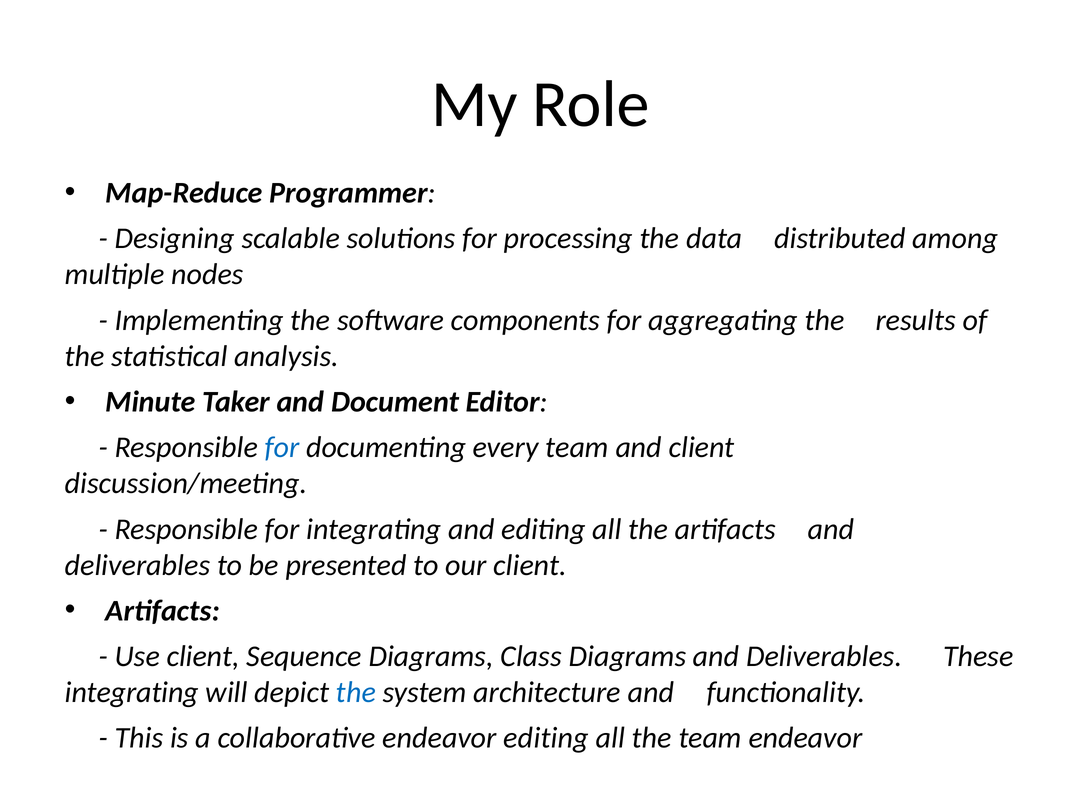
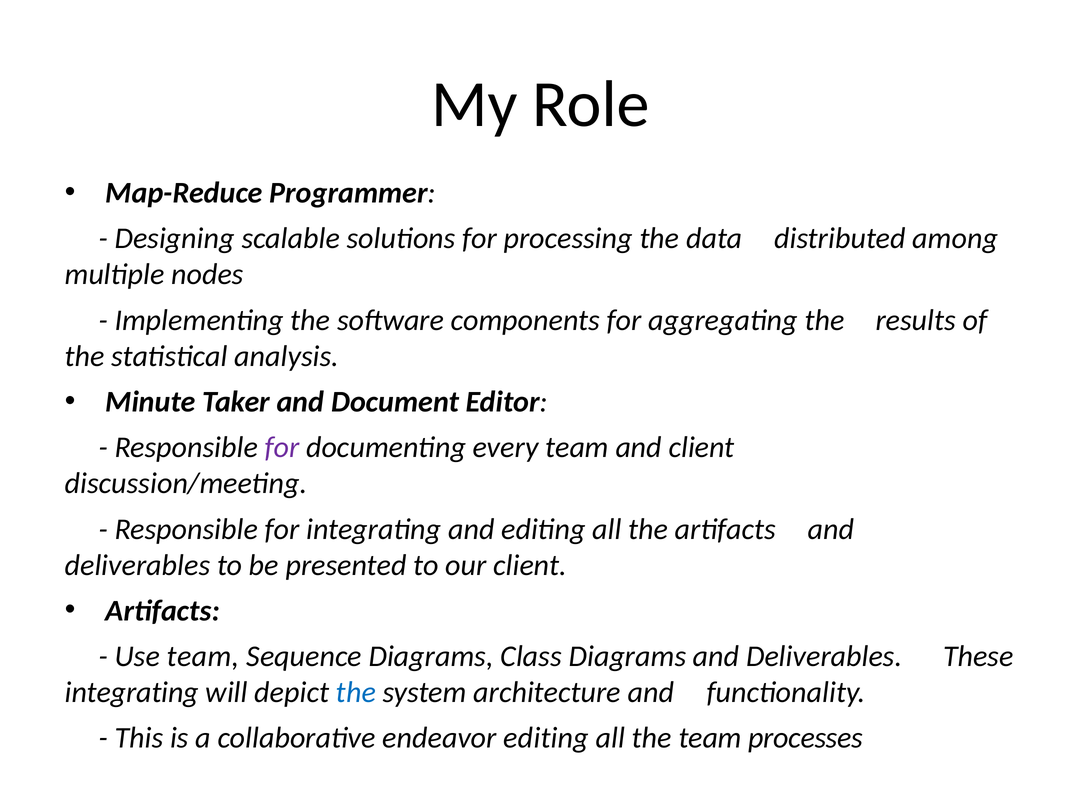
for colour: blue -> purple (282, 448)
Use client: client -> team (203, 657)
team endeavor: endeavor -> processes (806, 739)
